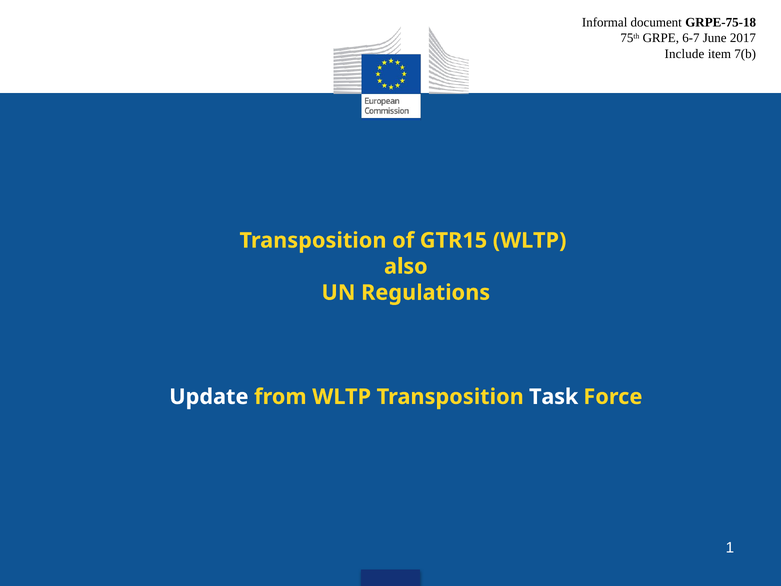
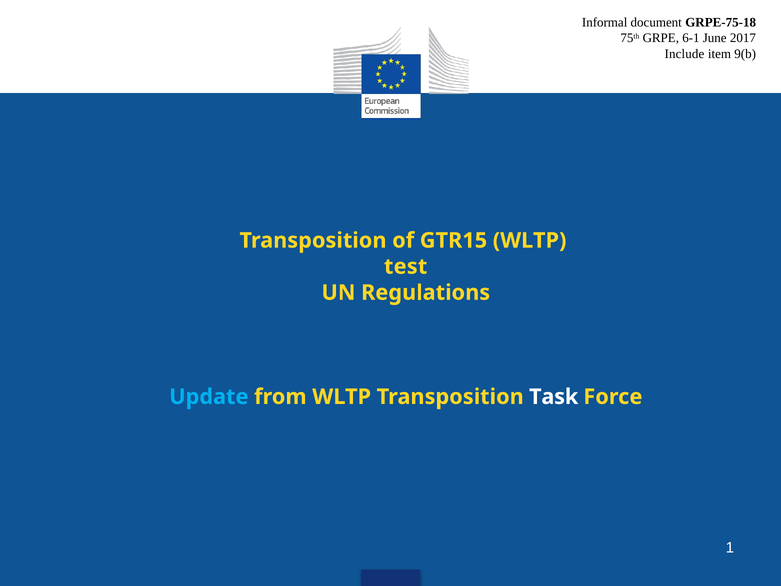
6-7: 6-7 -> 6-1 (691, 38)
7(b: 7(b -> 9(b (745, 54)
also: also -> test (406, 266)
Update colour: white -> light blue (209, 397)
